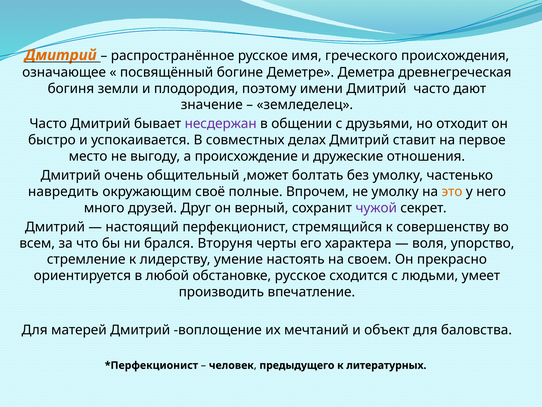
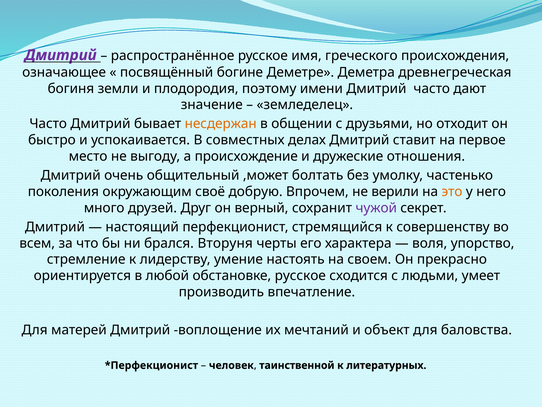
Дмитрий colour: orange -> purple (61, 55)
несдержан colour: purple -> orange (221, 124)
навредить: навредить -> поколения (63, 191)
полные: полные -> добрую (256, 191)
не умолку: умолку -> верили (395, 191)
предыдущего: предыдущего -> таинственной (297, 365)
